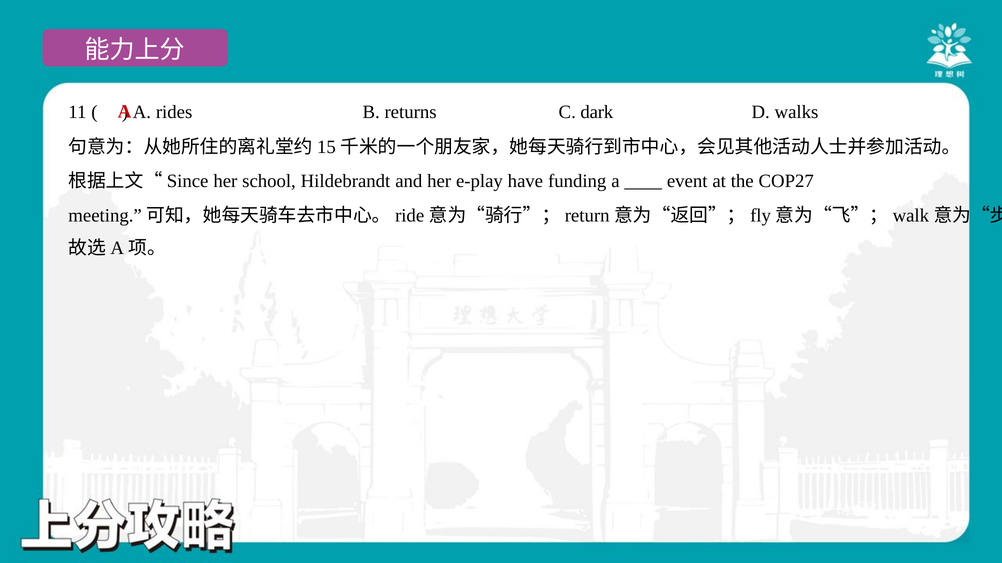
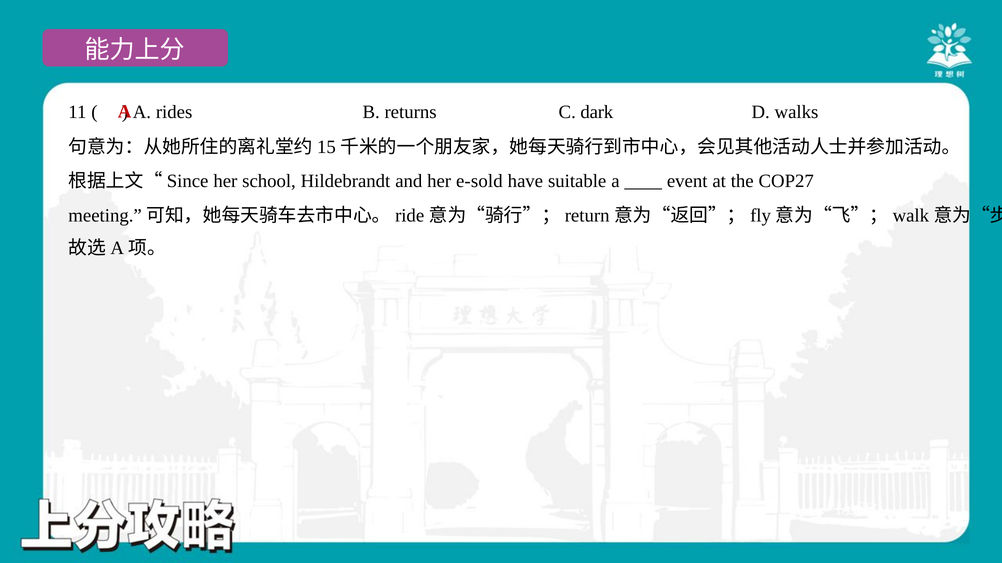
e-play: e-play -> e-sold (479, 181)
funding: funding -> suitable (577, 181)
